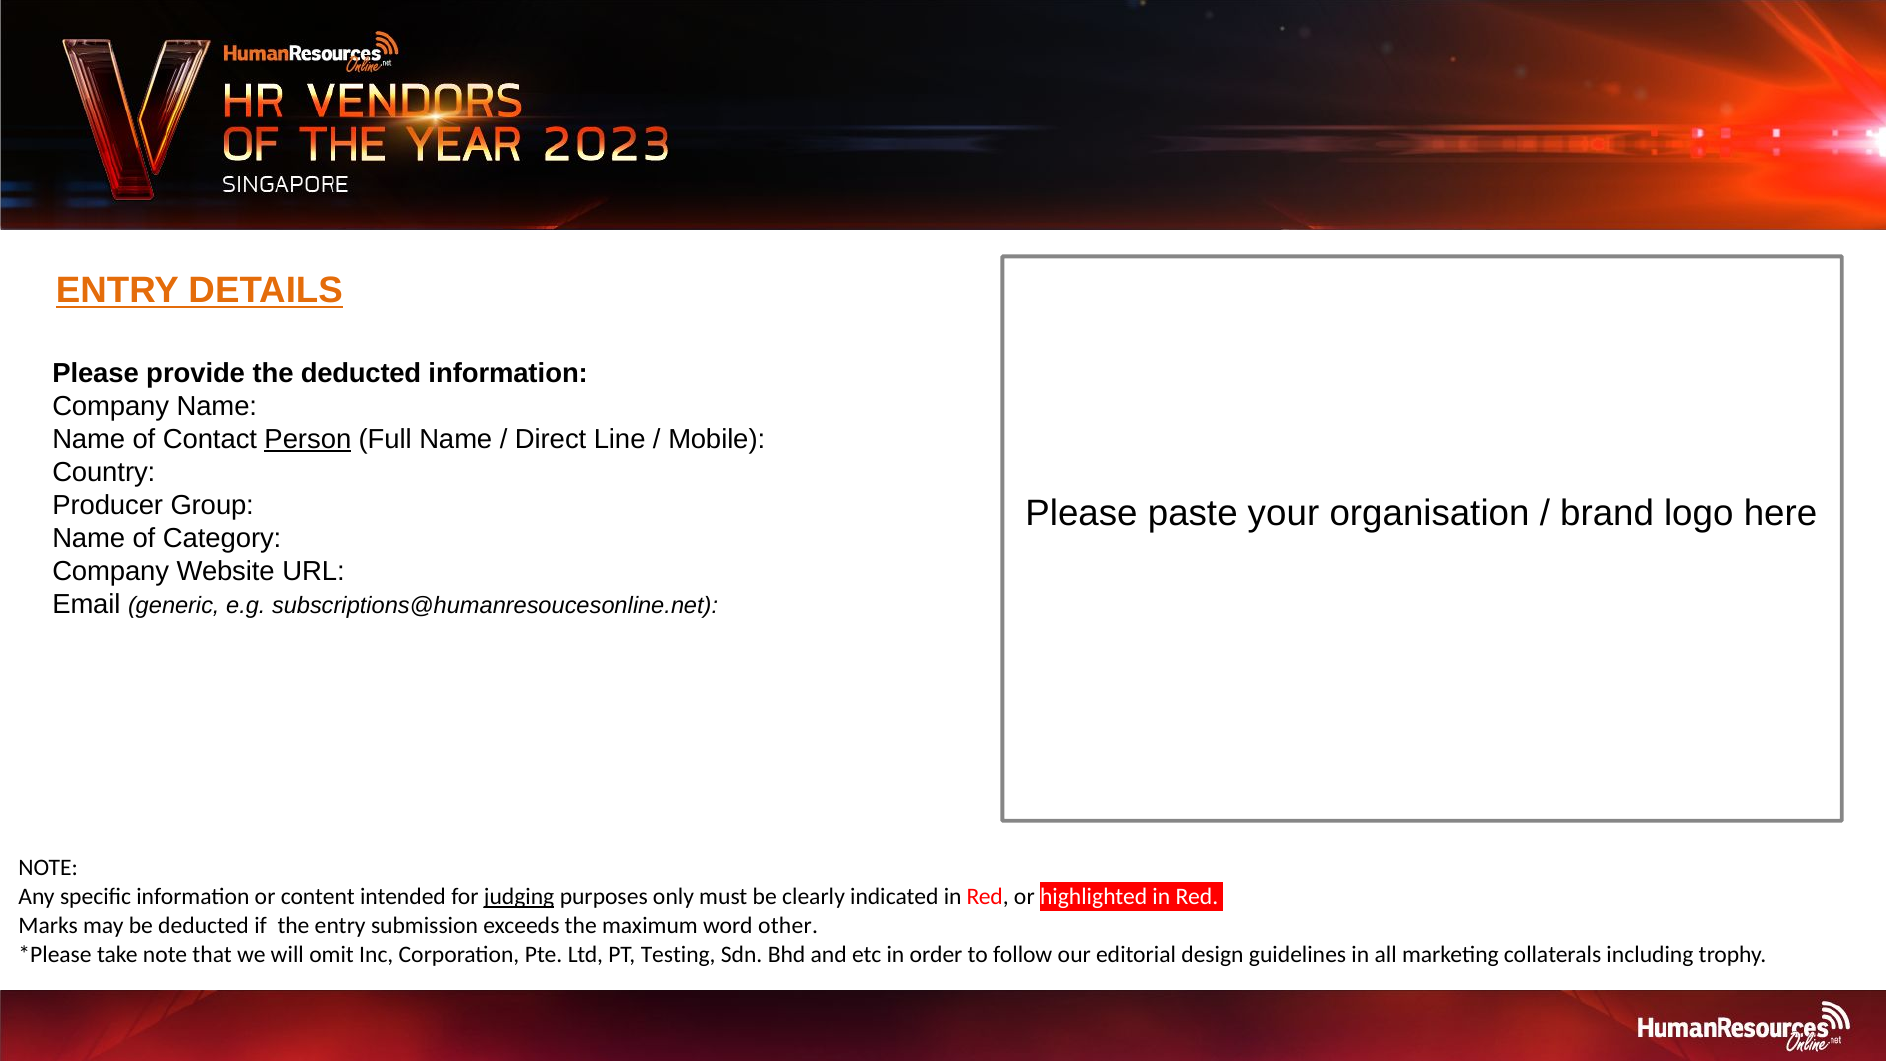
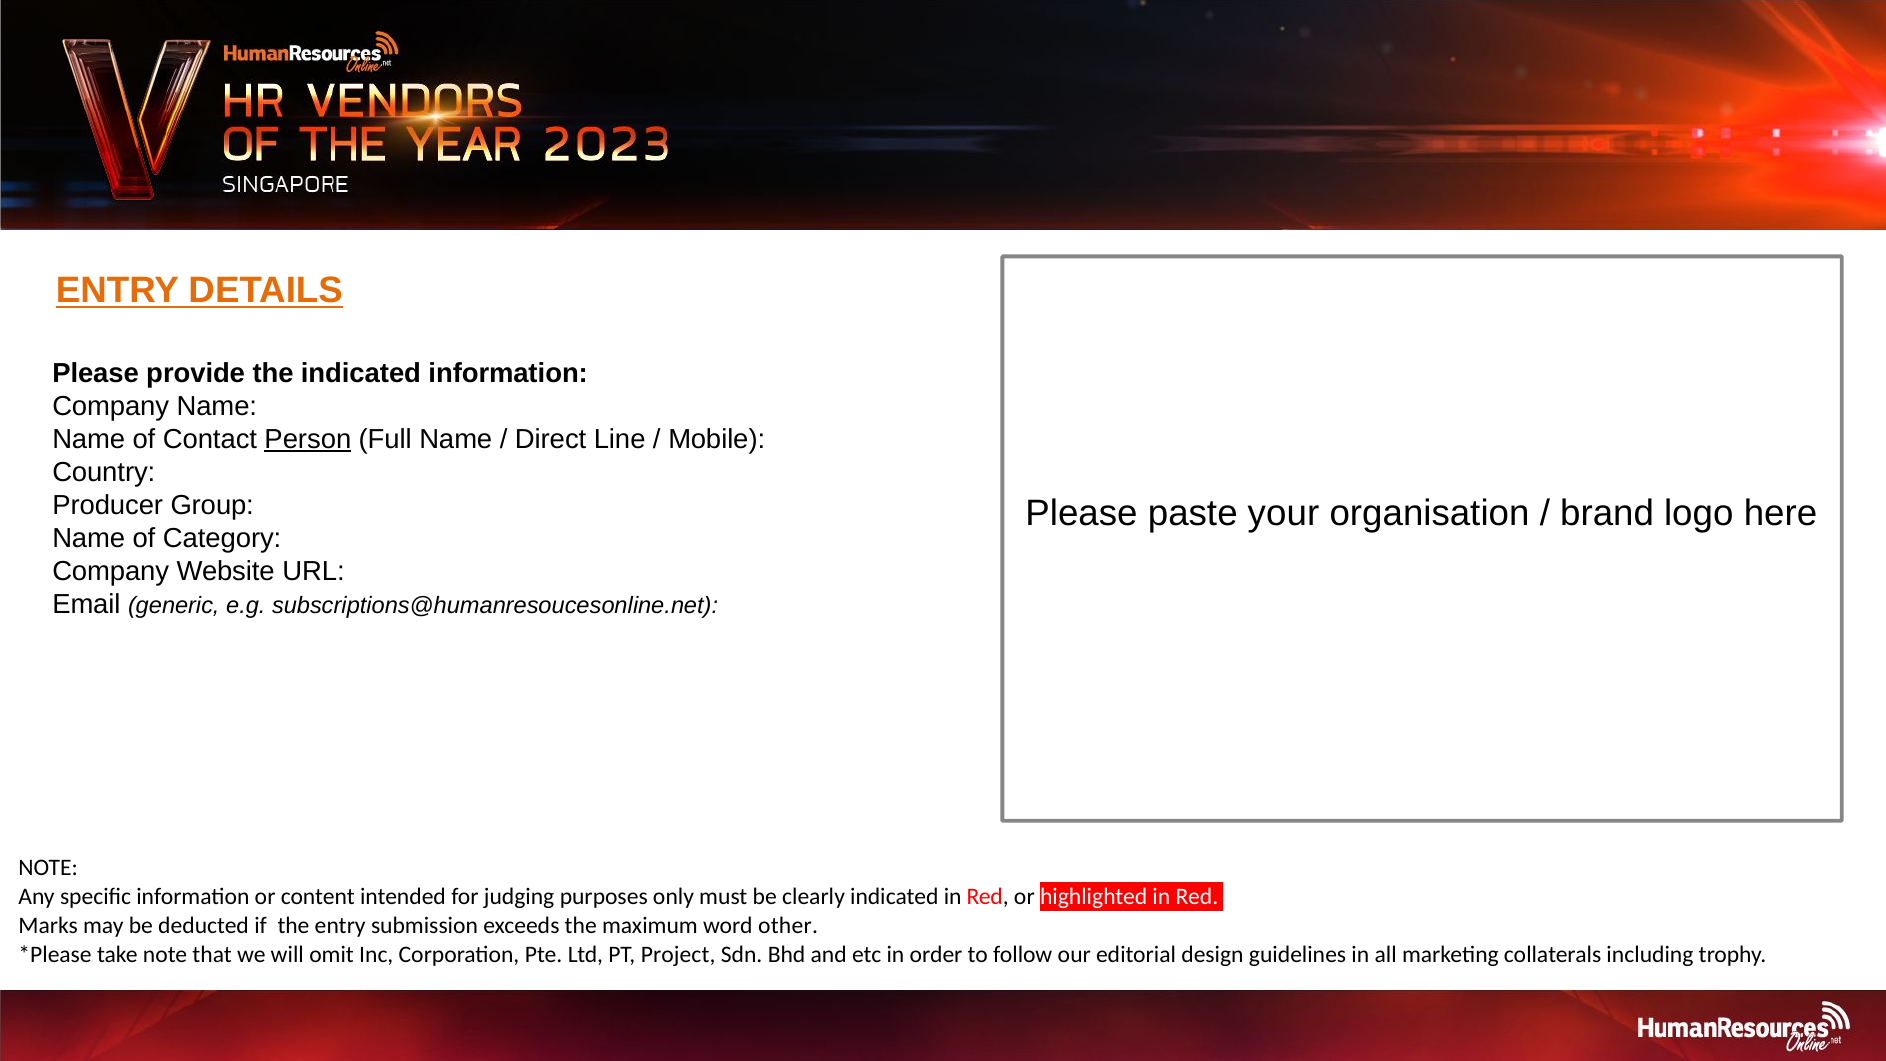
the deducted: deducted -> indicated (361, 373)
judging underline: present -> none (519, 897)
Testing: Testing -> Project (678, 954)
